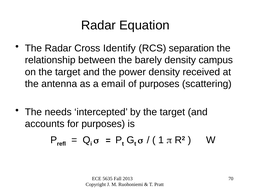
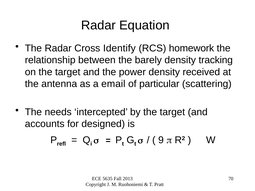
separation: separation -> homework (191, 48)
campus: campus -> tracking (216, 60)
of purposes: purposes -> particular (159, 84)
for purposes: purposes -> designed (103, 124)
1: 1 -> 9 (161, 140)
